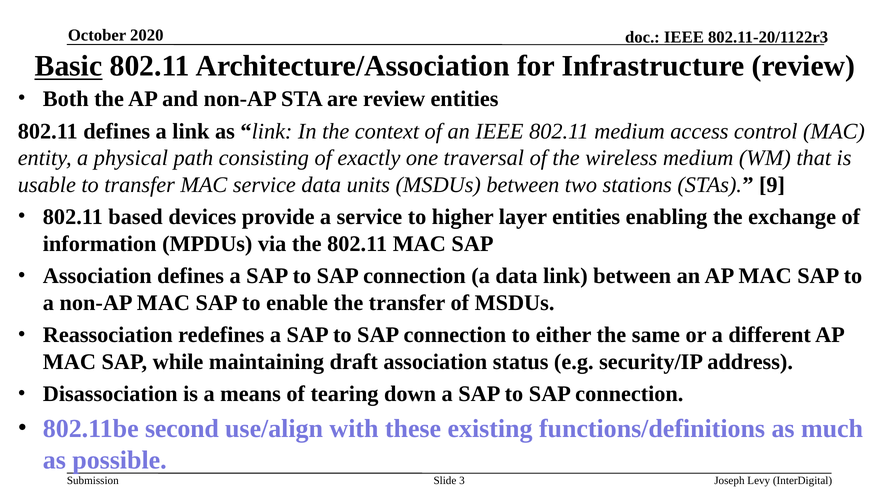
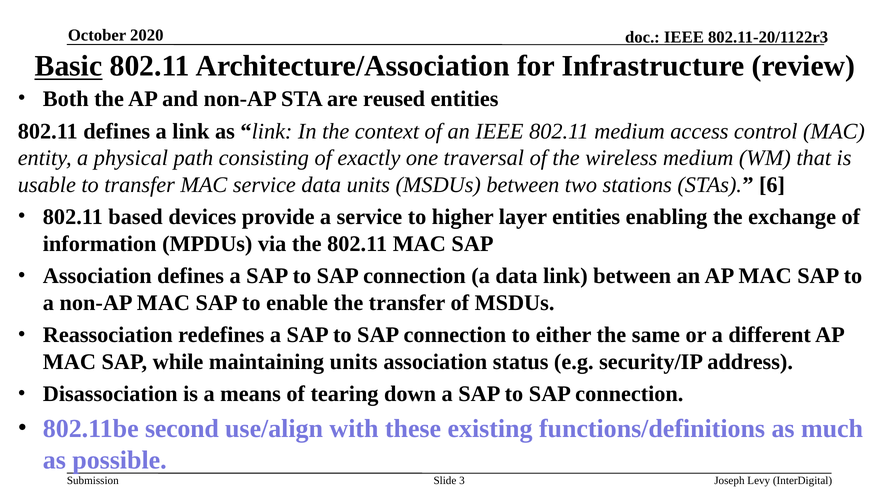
are review: review -> reused (394, 99)
9: 9 -> 6 (772, 185)
maintaining draft: draft -> units (354, 362)
